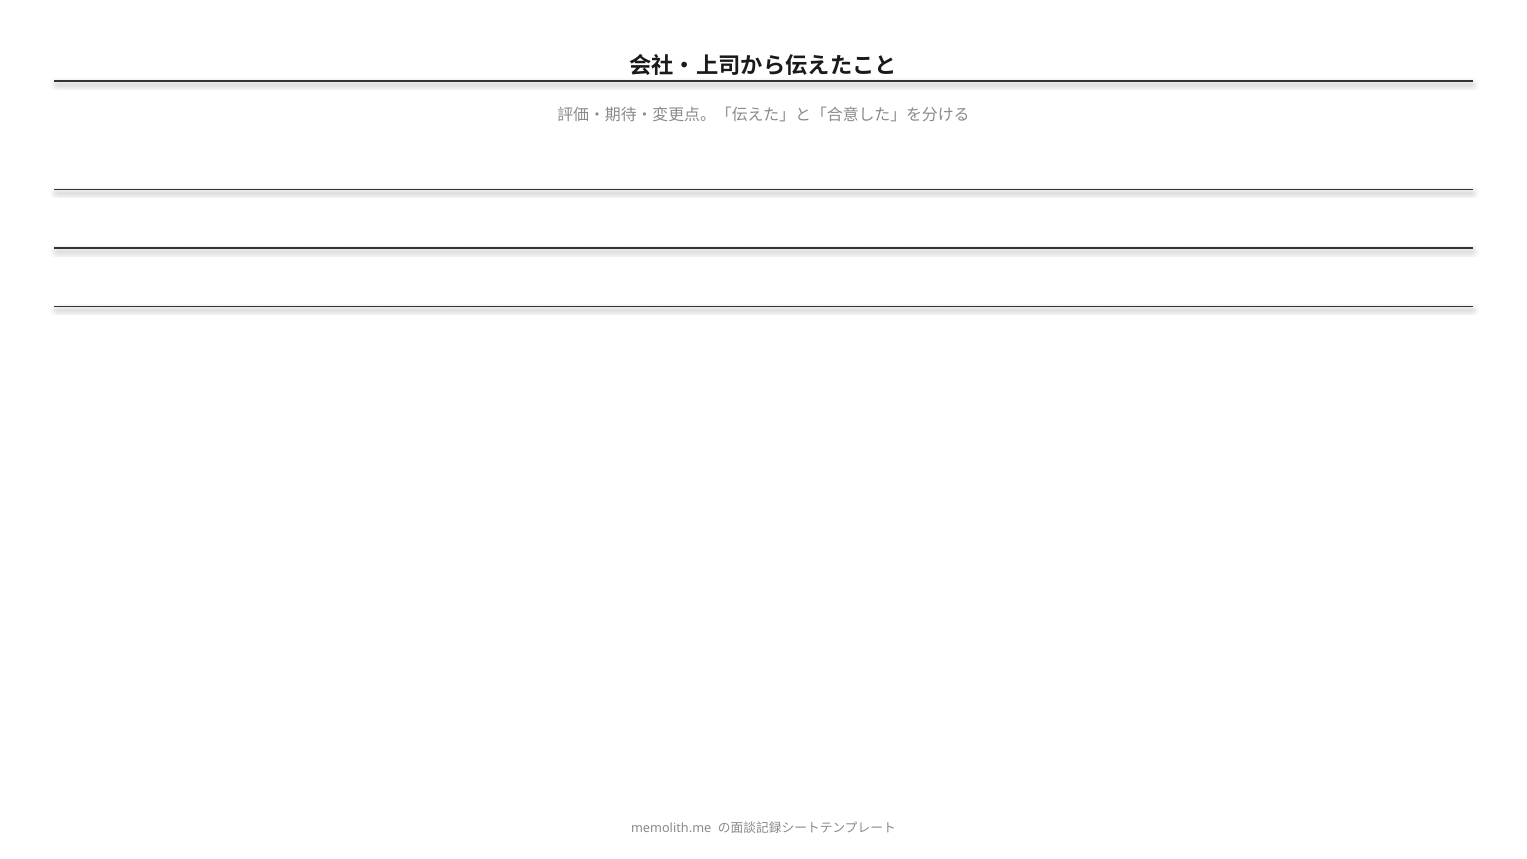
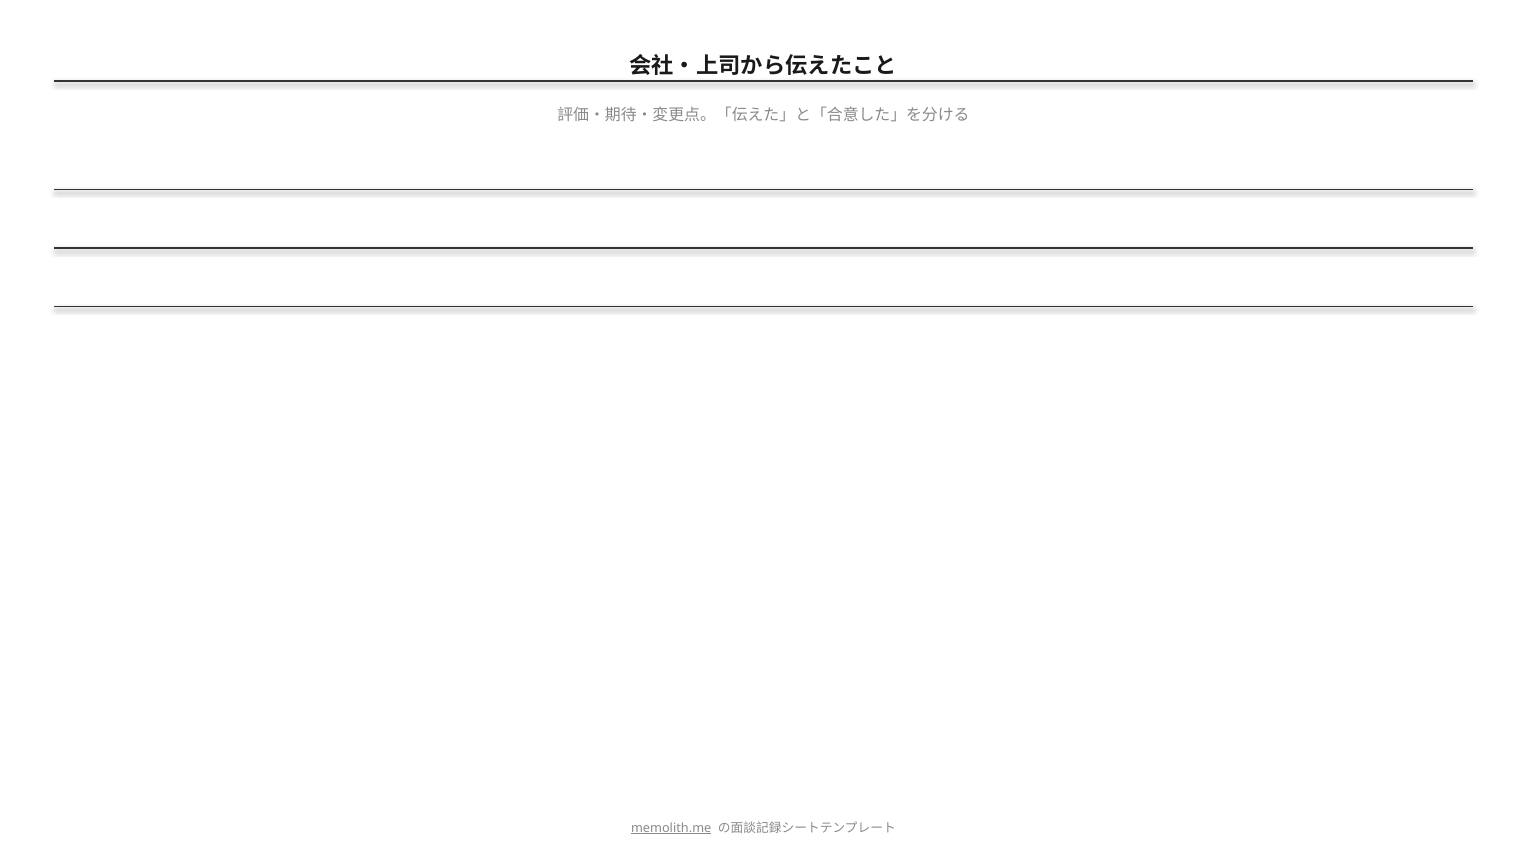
memolith.me underline: none -> present (671, 828)
